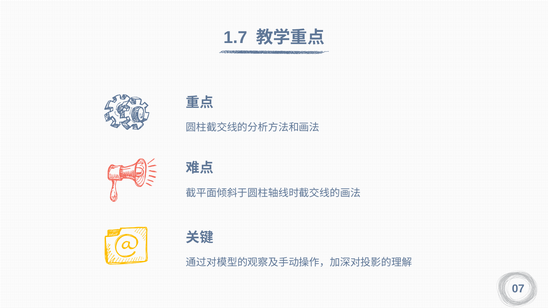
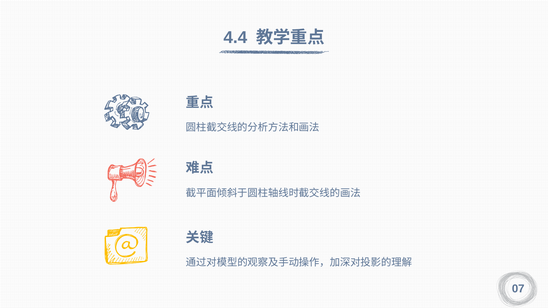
1.7: 1.7 -> 4.4 (235, 37)
